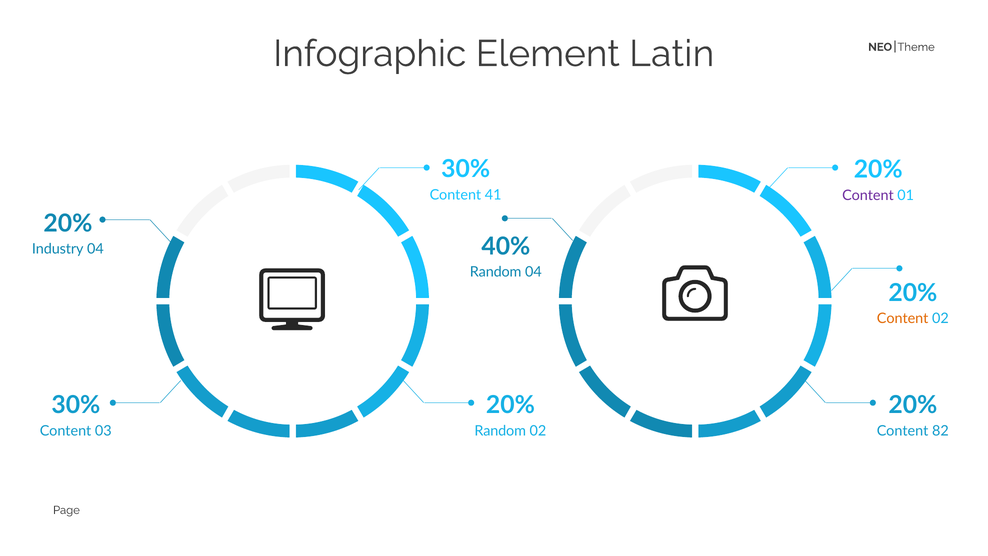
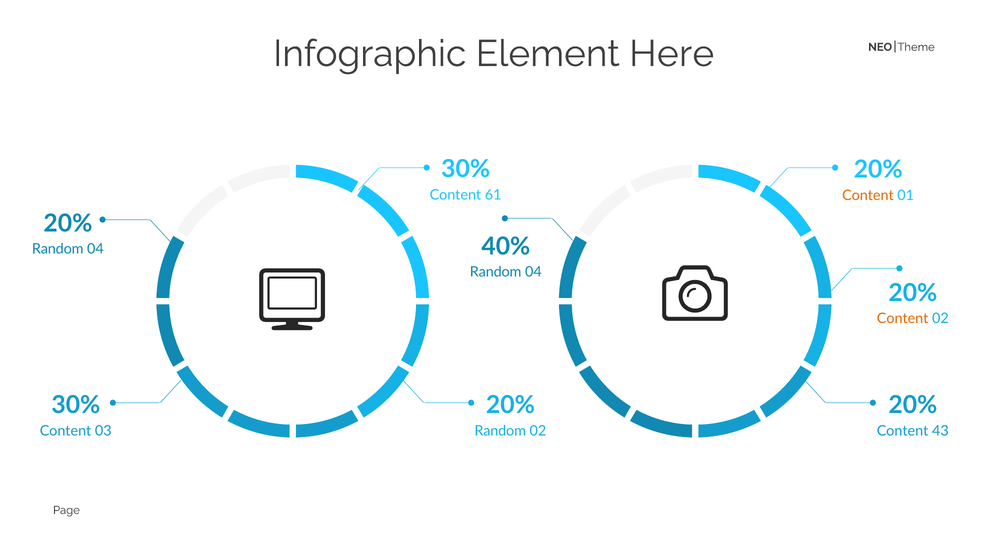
Latin: Latin -> Here (672, 54)
41: 41 -> 61 (493, 195)
Content colour: purple -> orange (868, 195)
Industry: Industry -> Random (58, 249)
82: 82 -> 43 (940, 431)
